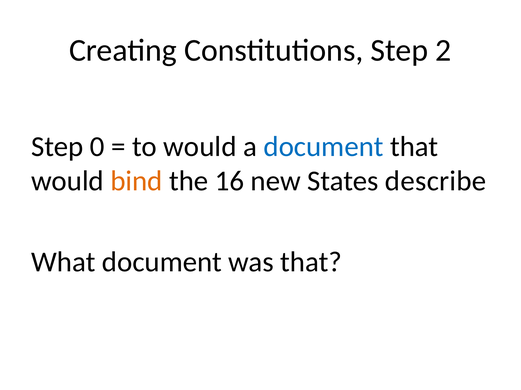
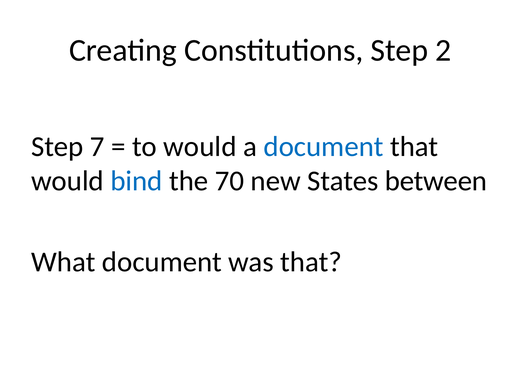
0: 0 -> 7 (97, 147)
bind colour: orange -> blue (136, 181)
16: 16 -> 70 (229, 181)
describe: describe -> between (436, 181)
